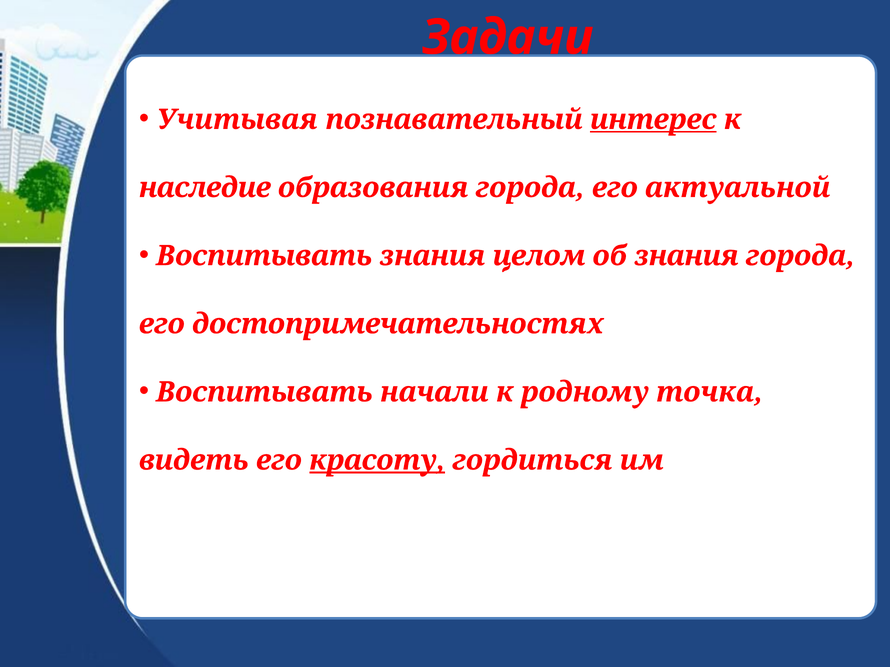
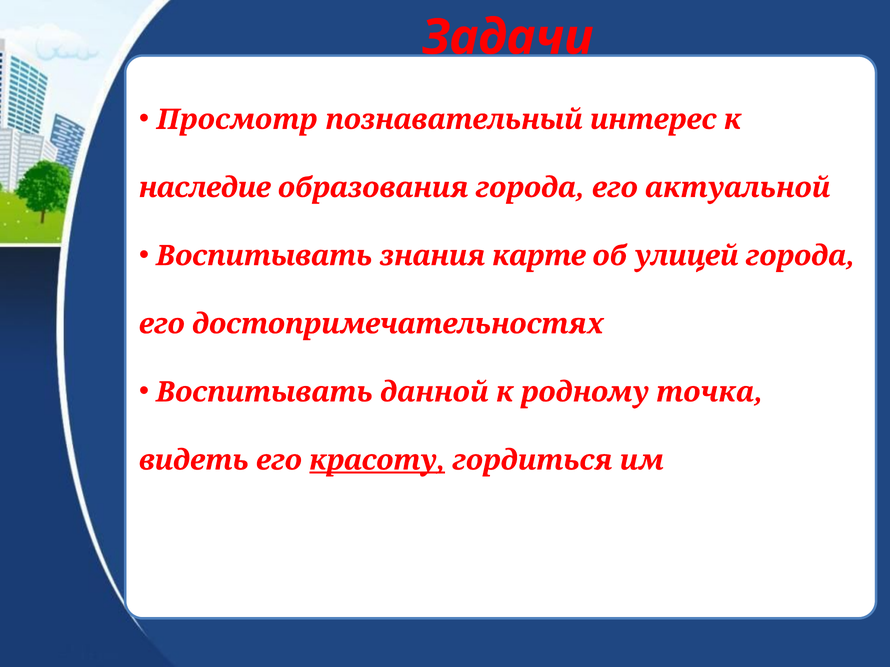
Учитывая: Учитывая -> Просмотр (237, 120)
интерес underline: present -> none (653, 120)
целом: целом -> карте (539, 256)
об знания: знания -> улицей (686, 256)
начали: начали -> данной (434, 392)
